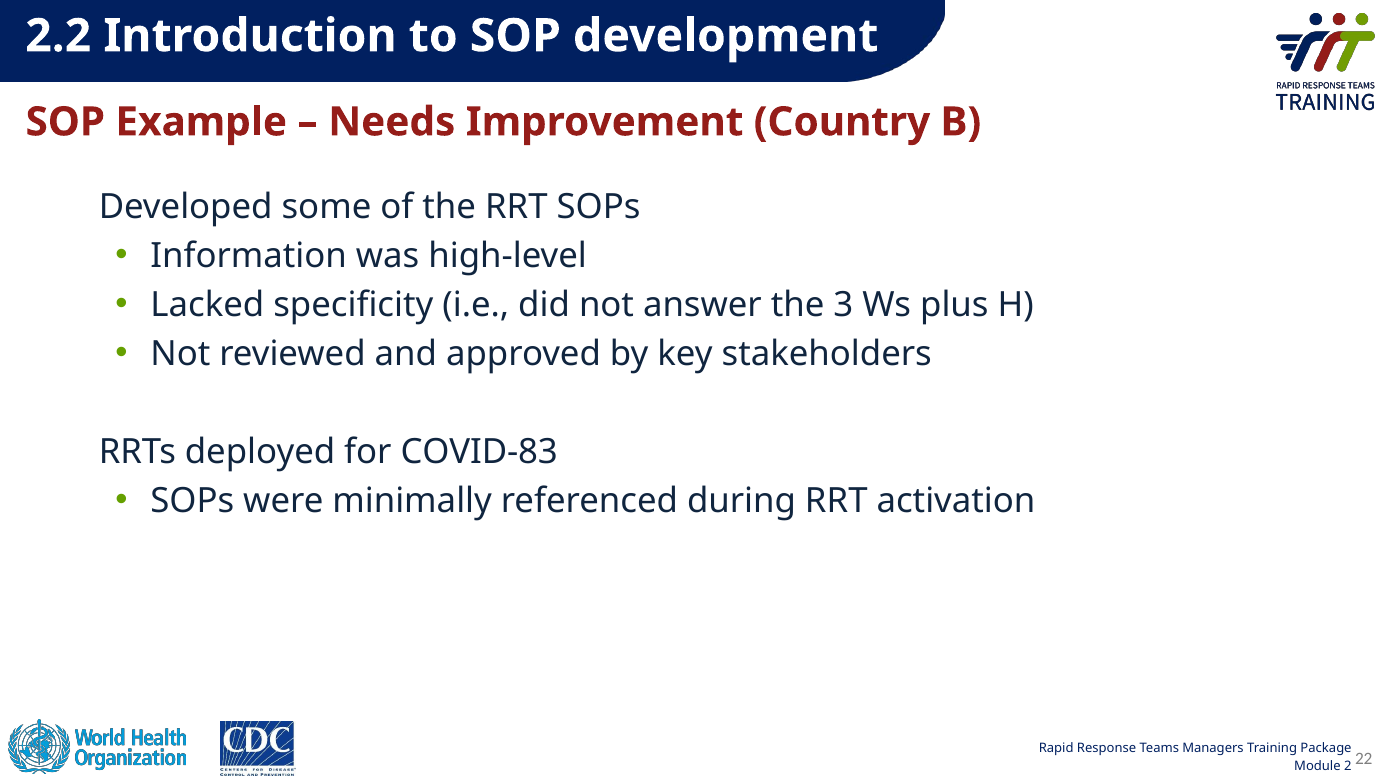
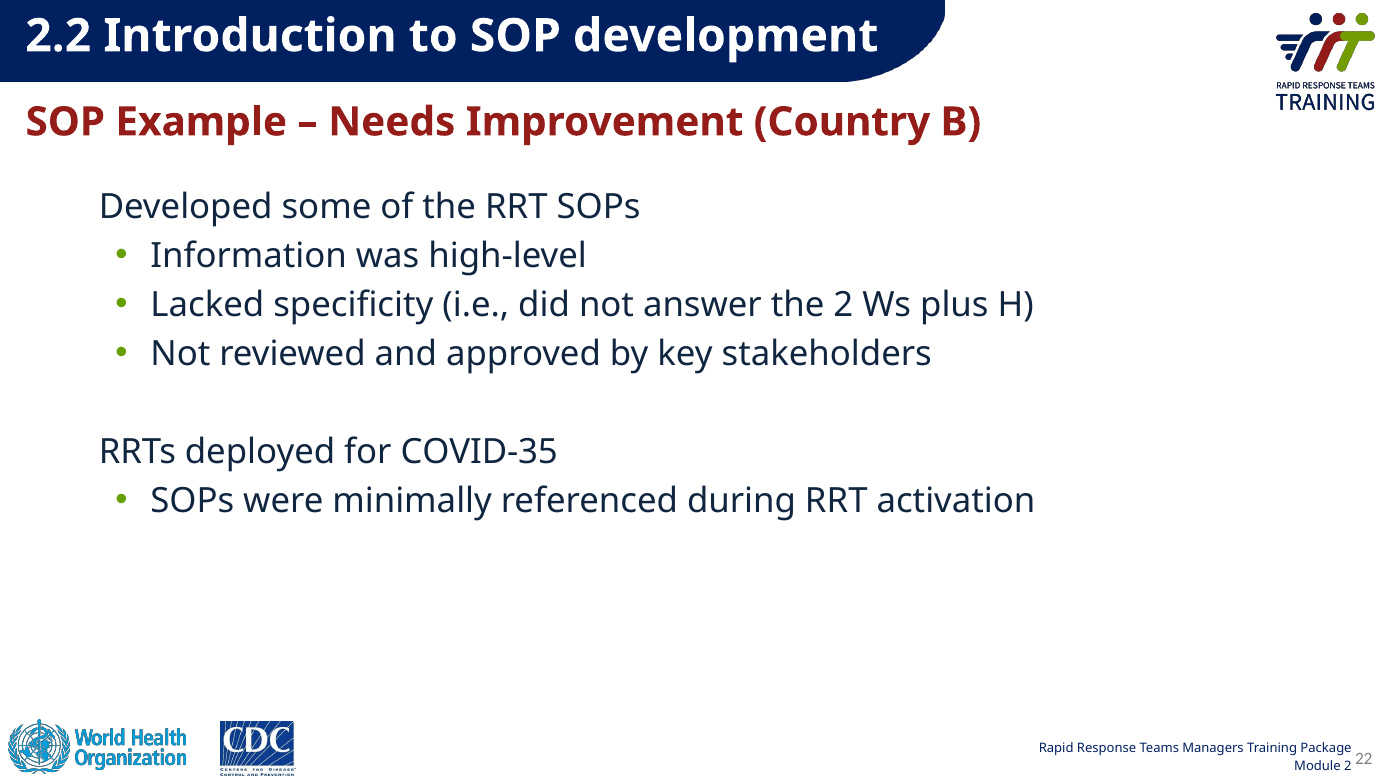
the 3: 3 -> 2 (843, 305)
COVID-83: COVID-83 -> COVID-35 (479, 452)
